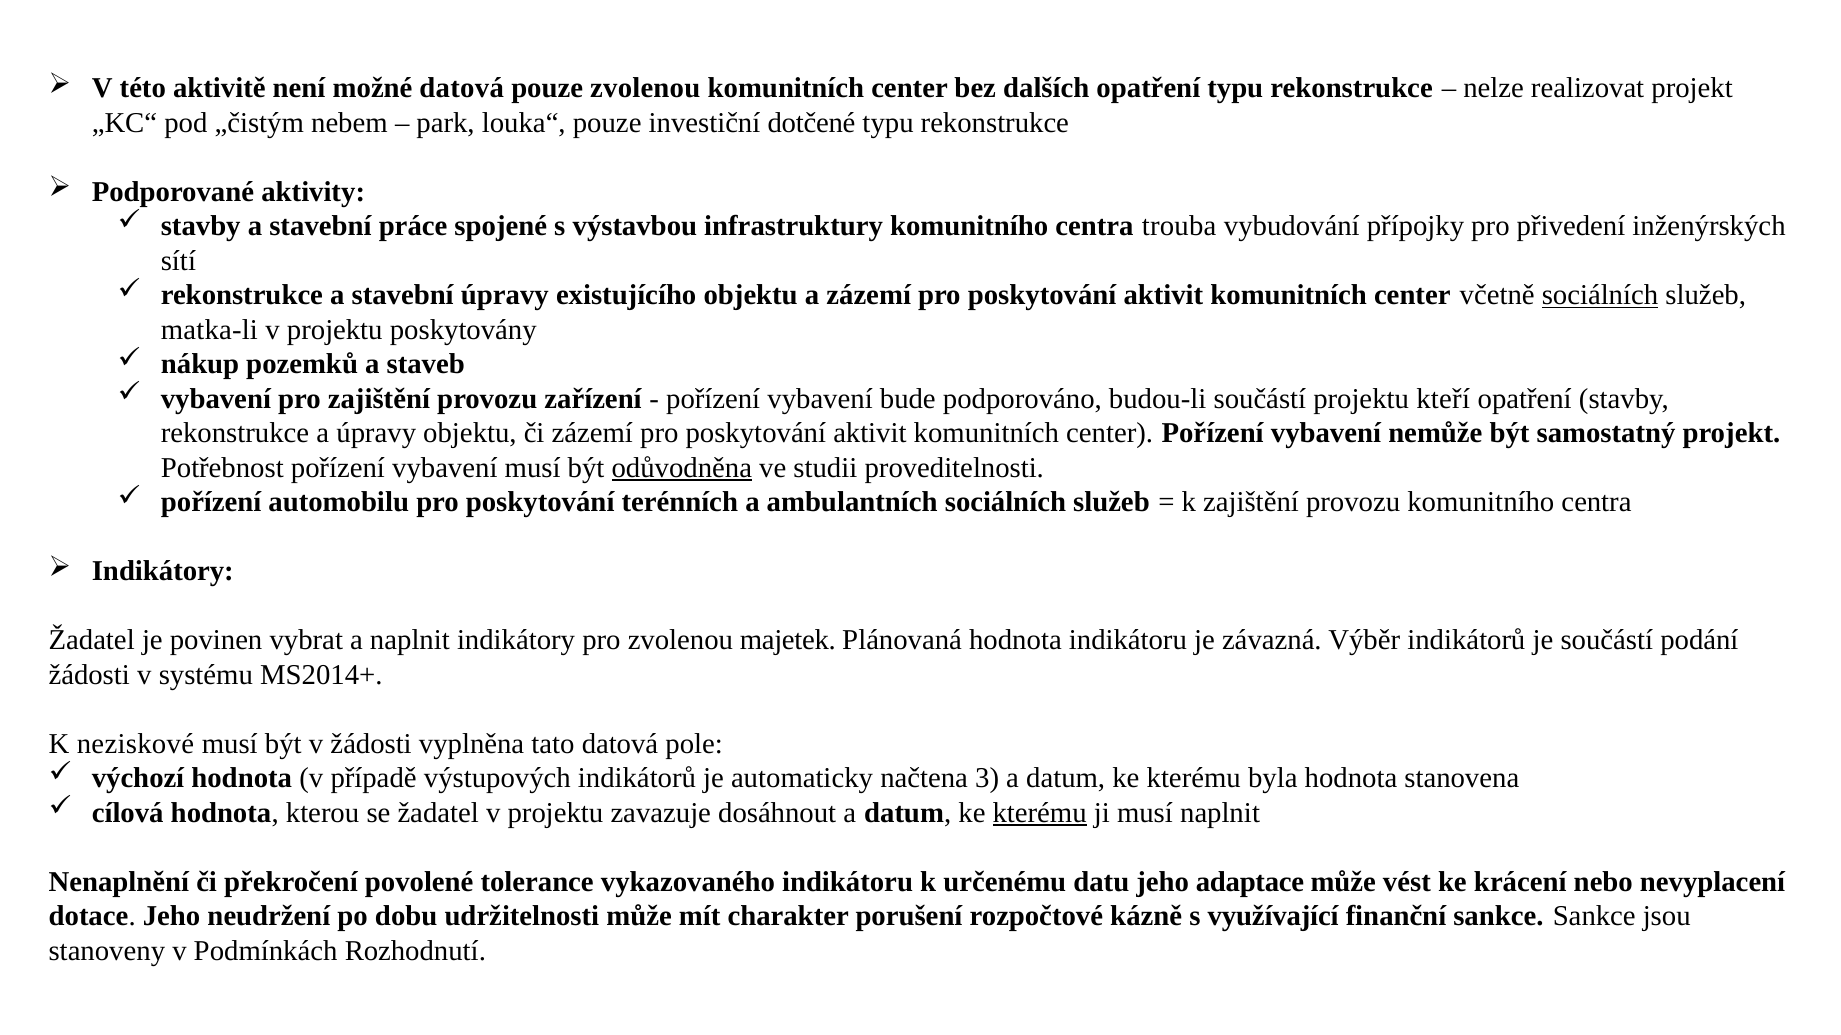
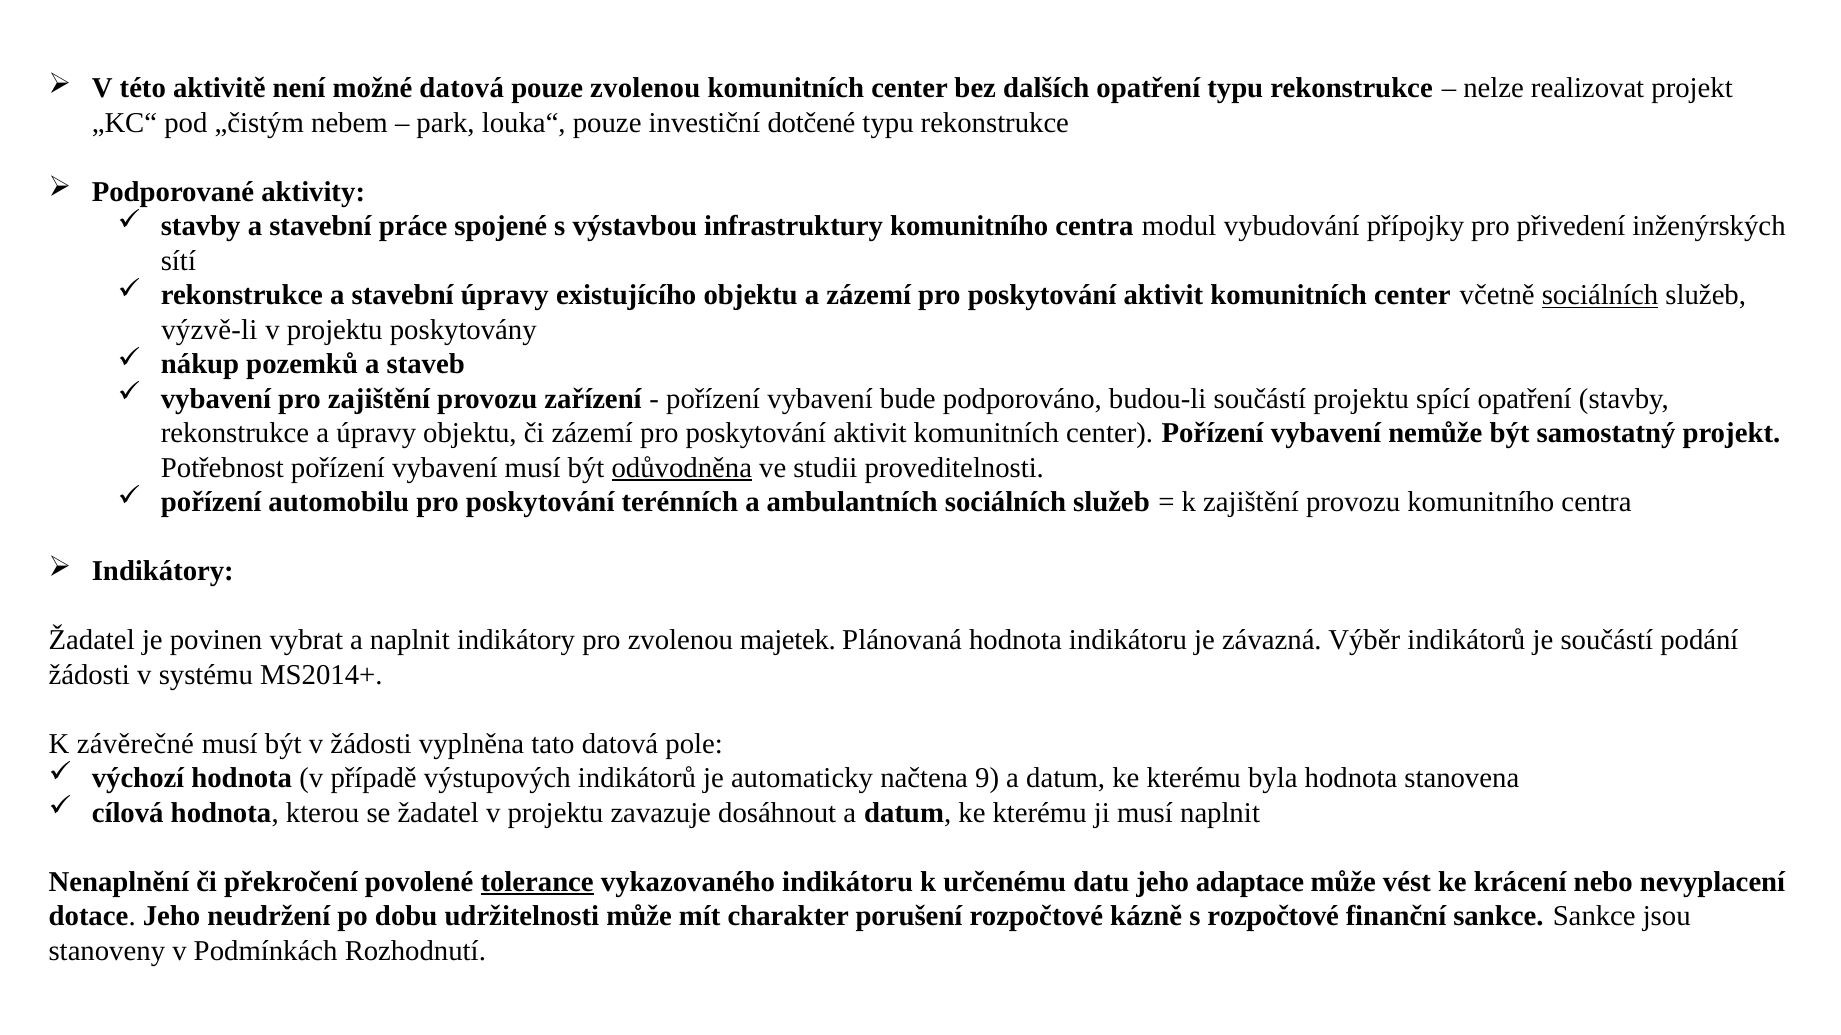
trouba: trouba -> modul (1179, 226)
matka-li: matka-li -> výzvě-li (209, 330)
kteří: kteří -> spící (1443, 399)
neziskové: neziskové -> závěrečné (135, 744)
3: 3 -> 9 (987, 779)
kterému underline: present -> none (1040, 813)
tolerance underline: none -> present (537, 882)
s využívající: využívající -> rozpočtové (1273, 917)
